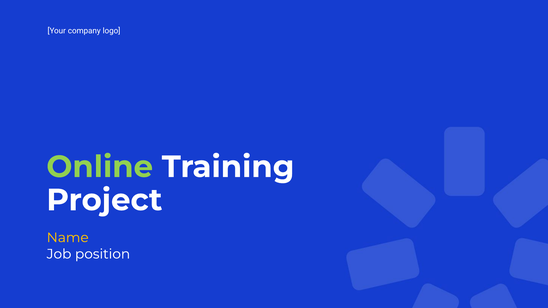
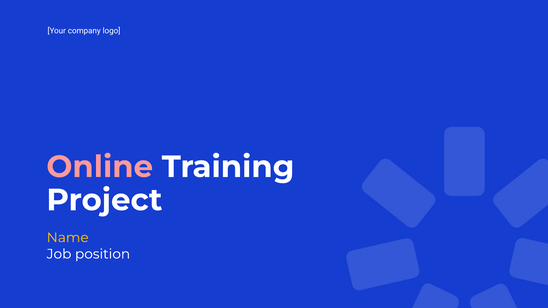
Online colour: light green -> pink (100, 167)
